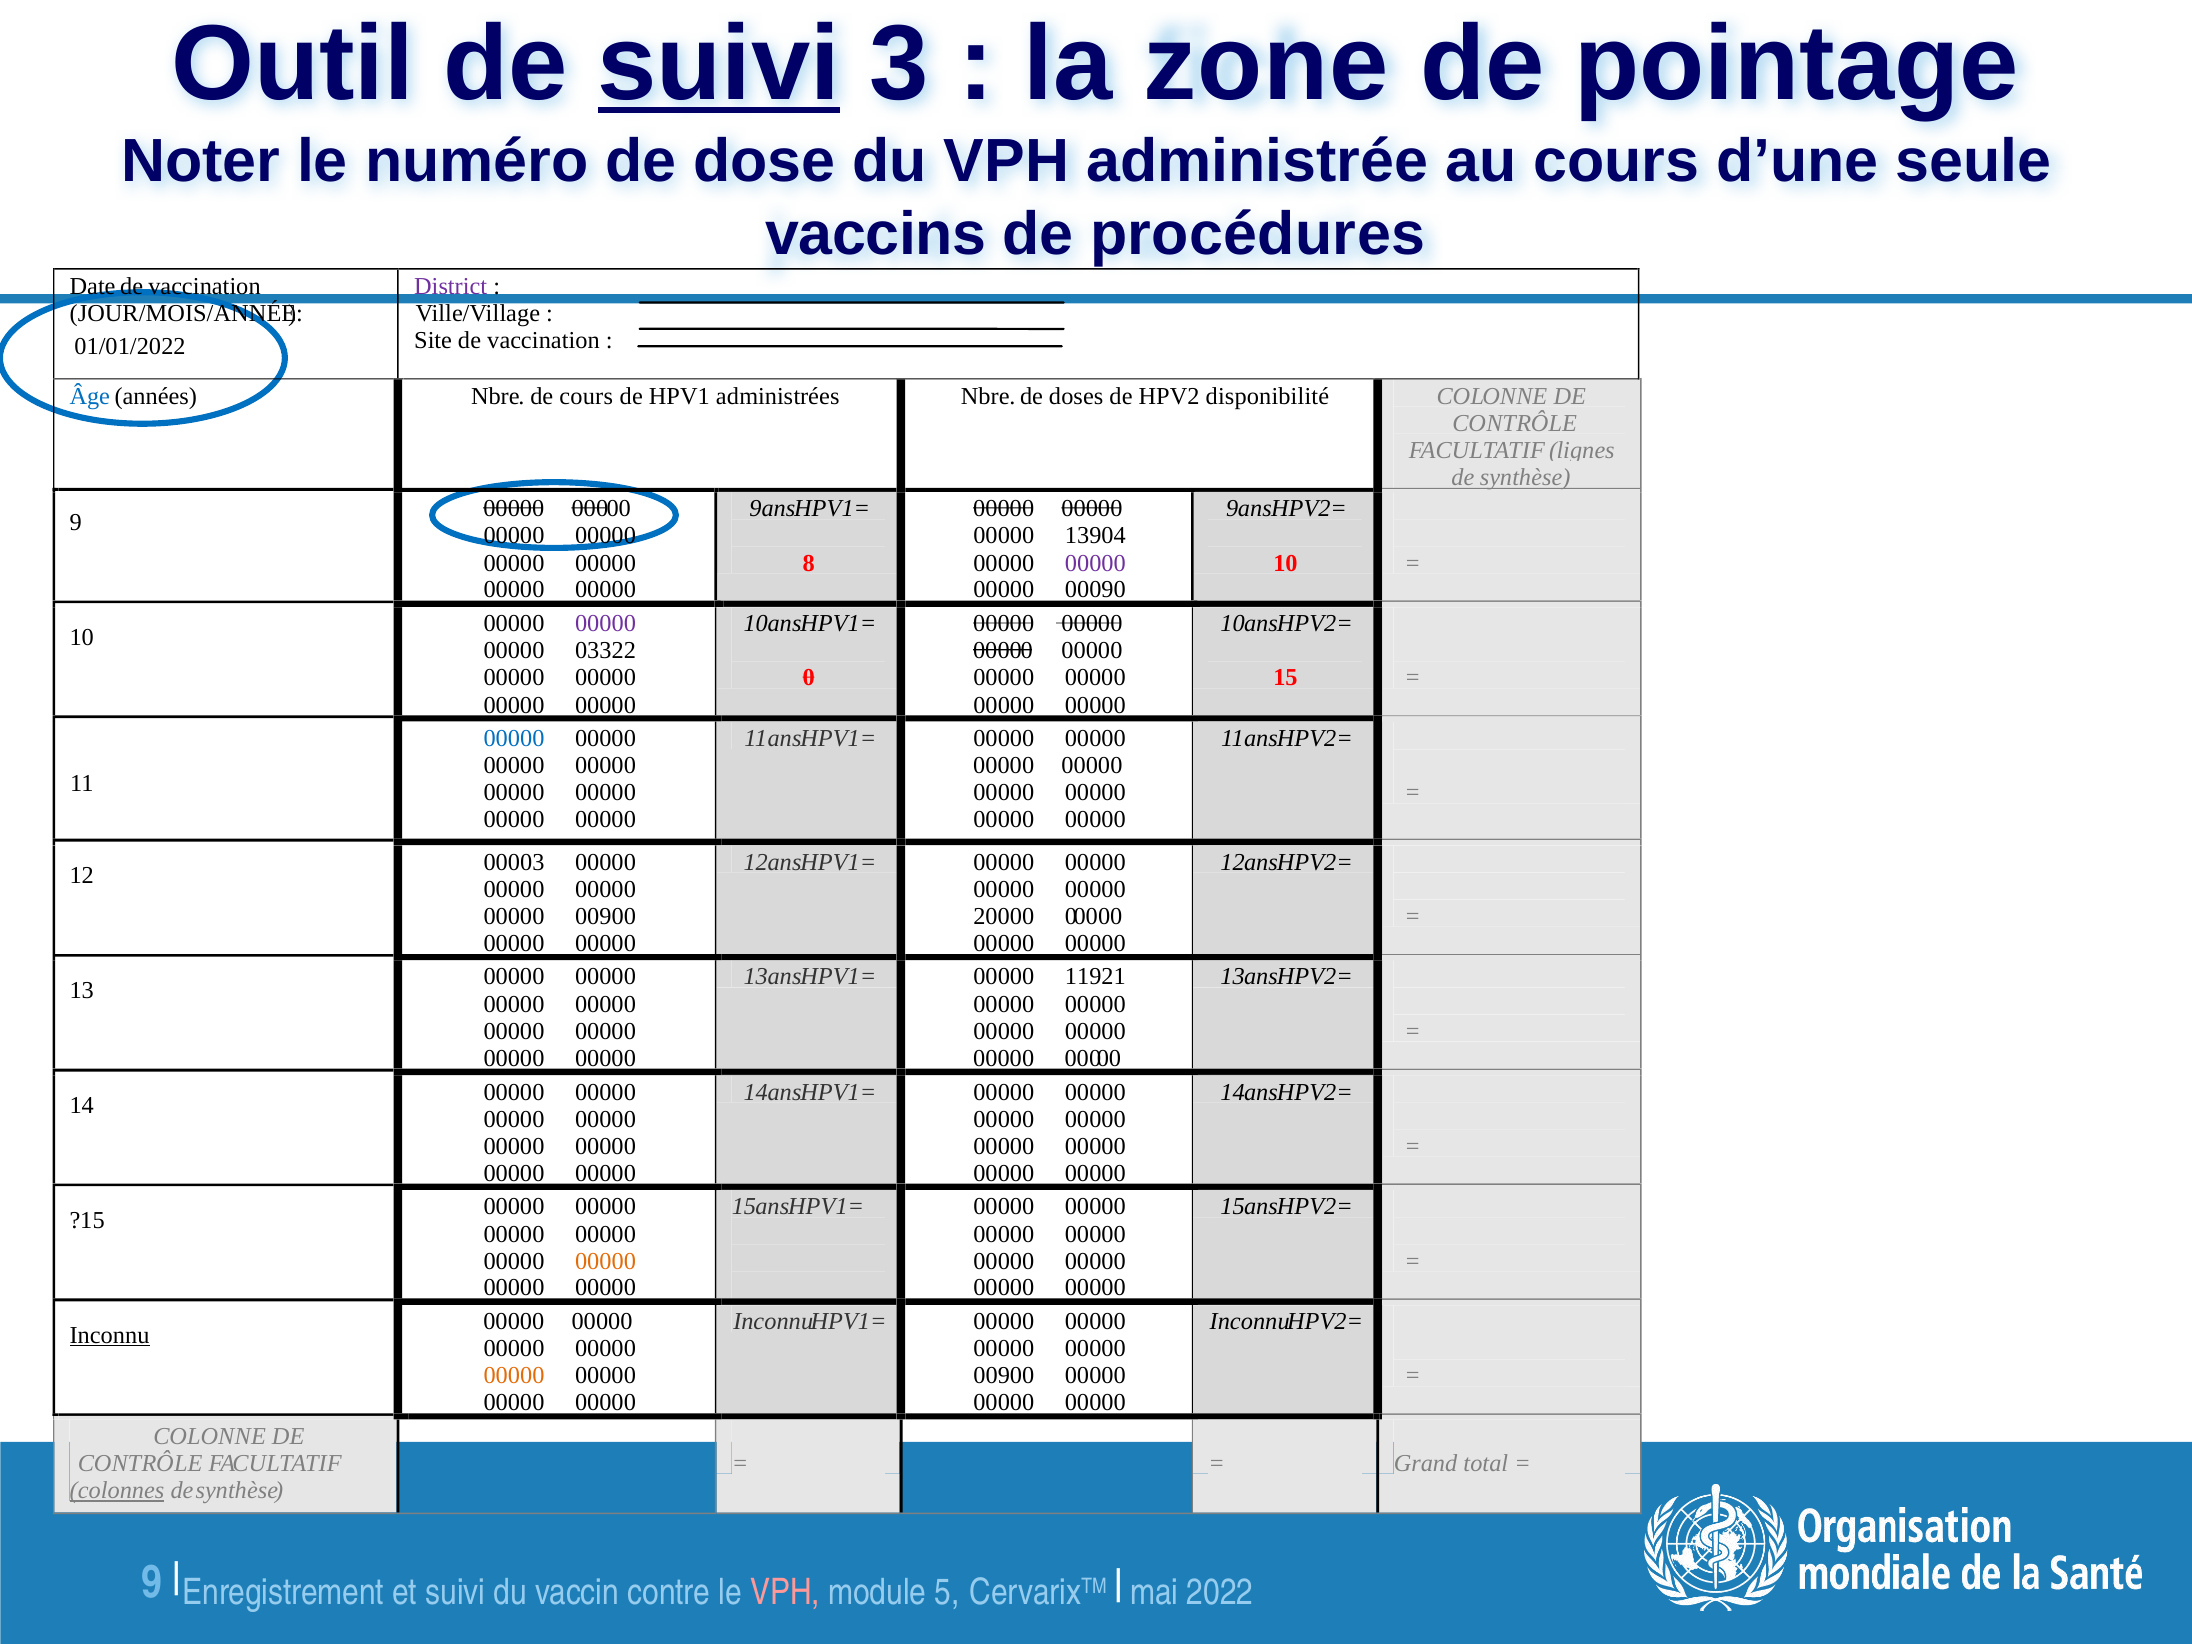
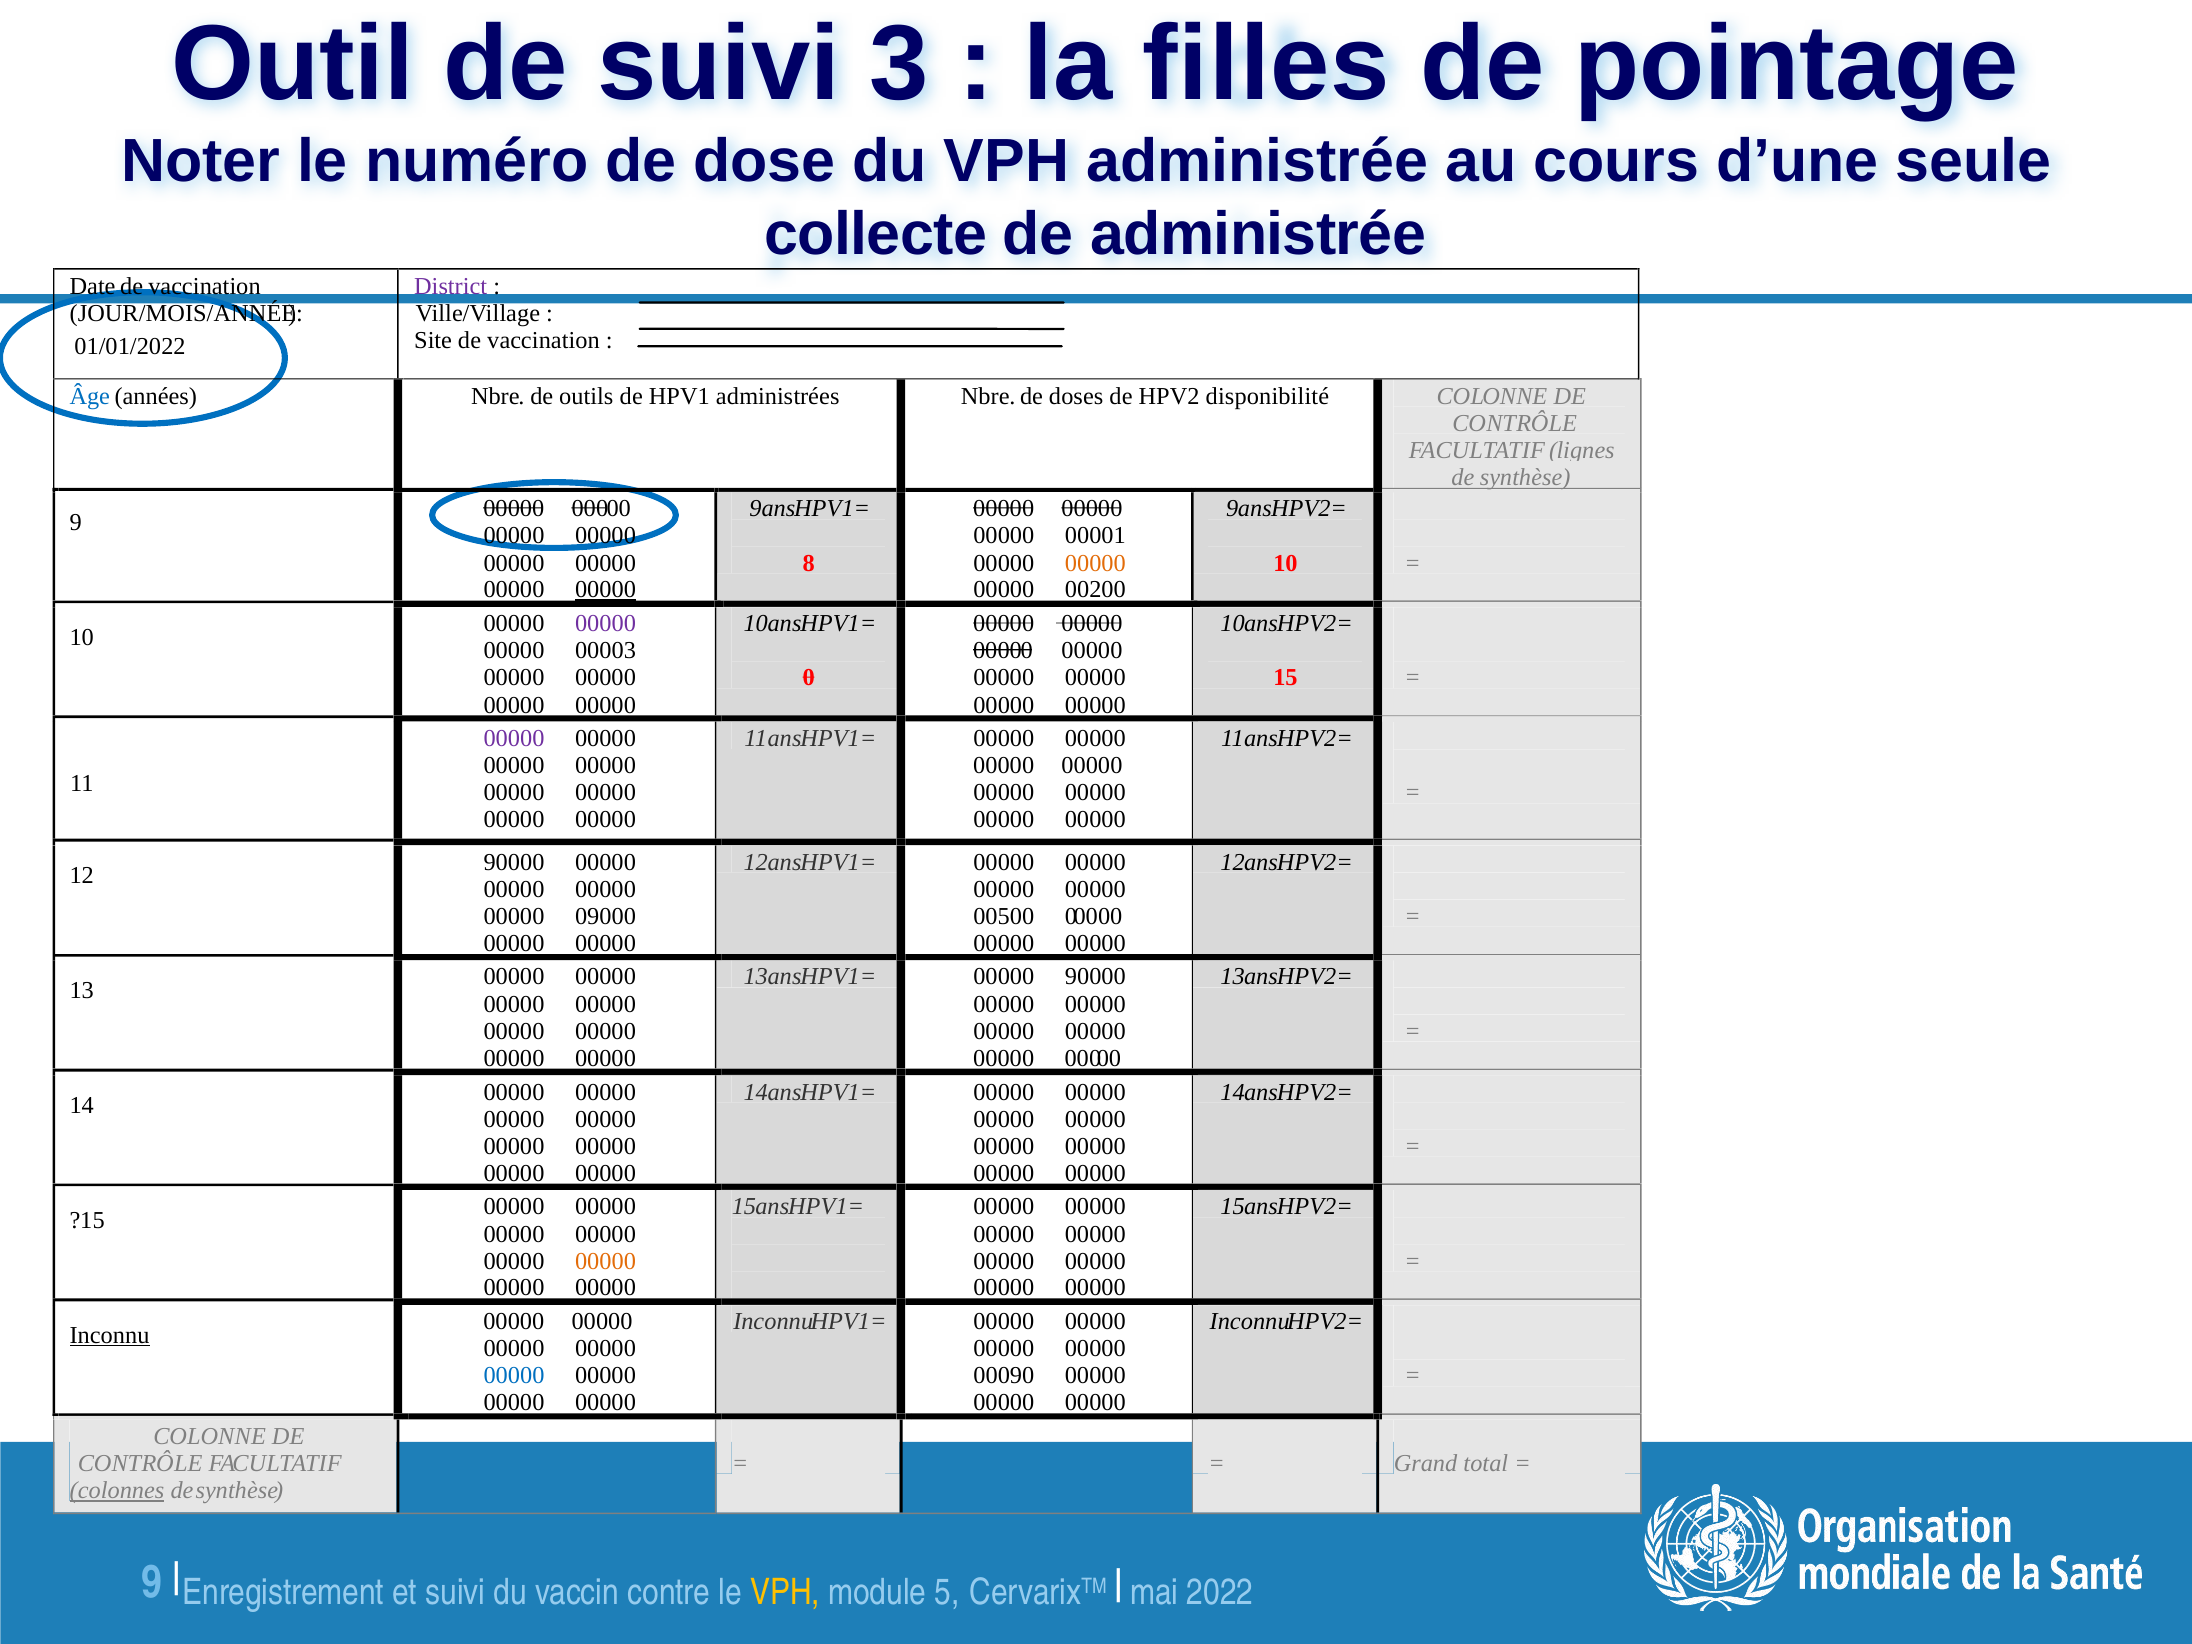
suivi underline: present -> none (719, 64)
zone: zone -> filles (1266, 64)
vaccins: vaccins -> collecte (876, 235)
de procédures: procédures -> administrée (1258, 235)
de cours: cours -> outils (586, 396)
13904: 13904 -> 00001 (1095, 536)
00000 colour: purple -> orange (1095, 563)
00000 underline: none -> present (606, 590)
00090: 00090 -> 00200 (1095, 590)
03322: 03322 -> 00003 (606, 651)
00000 colour: blue -> purple (514, 739)
00003: 00003 -> 90000 (514, 862)
00900: 00900 -> 09000 (606, 916)
20000: 20000 -> 00500 (1004, 916)
00000 11921: 11921 -> 90000 (1095, 977)
00000 colour: orange -> blue (514, 1376)
00900: 00900 -> 00090 (1004, 1376)
VPH colour: pink -> yellow (785, 1592)
